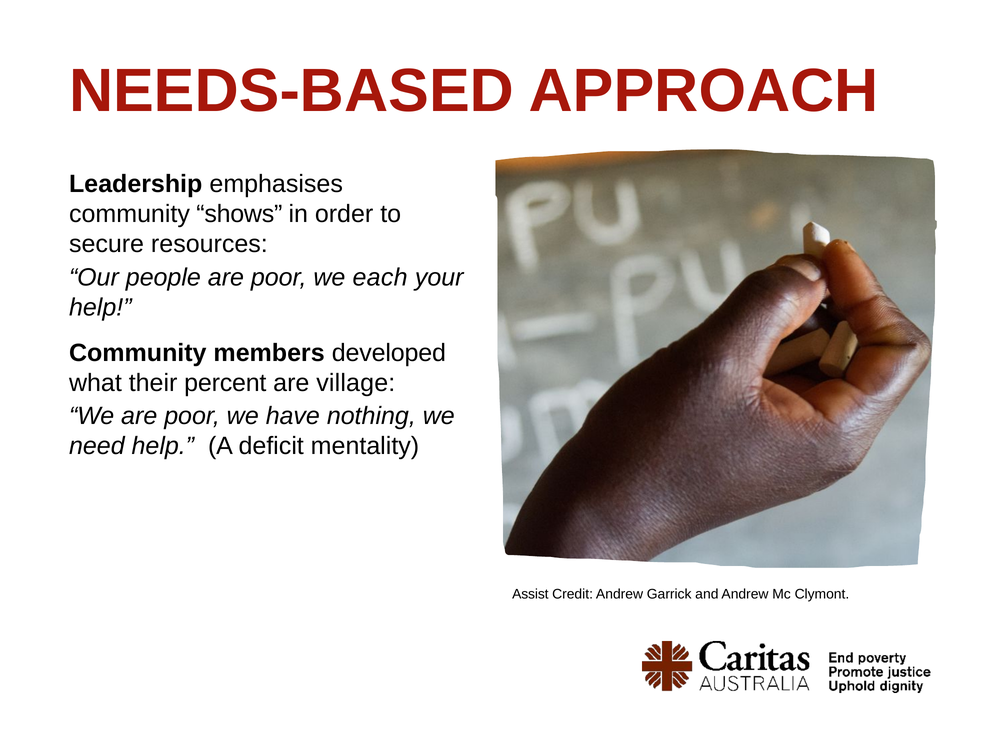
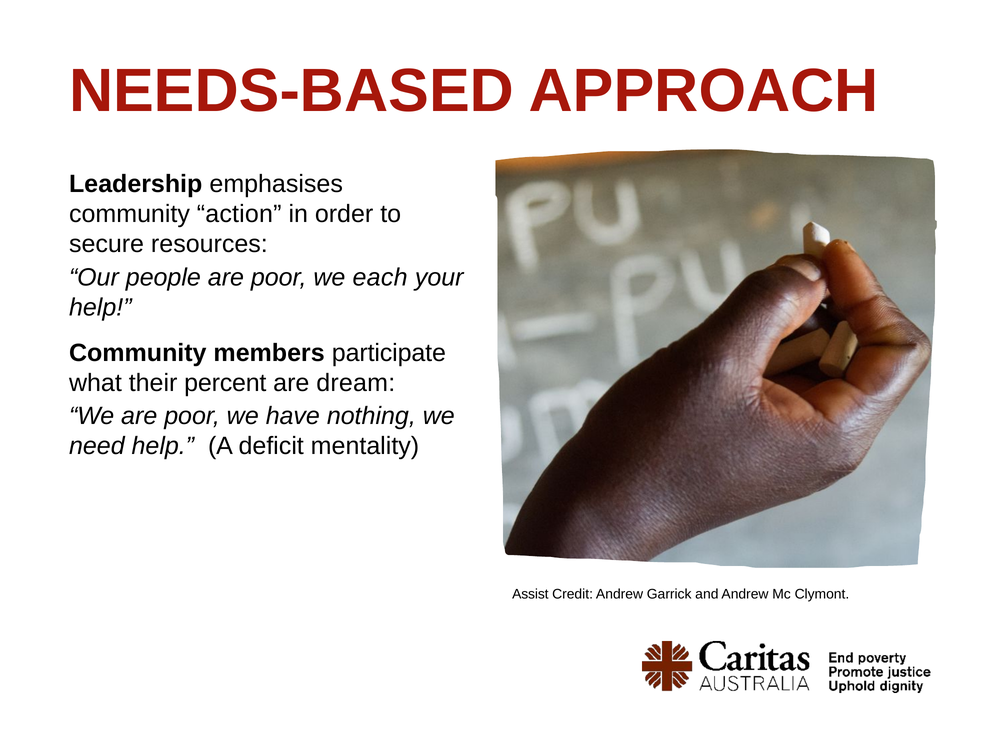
shows: shows -> action (239, 214)
developed: developed -> participate (389, 353)
village: village -> dream (356, 383)
